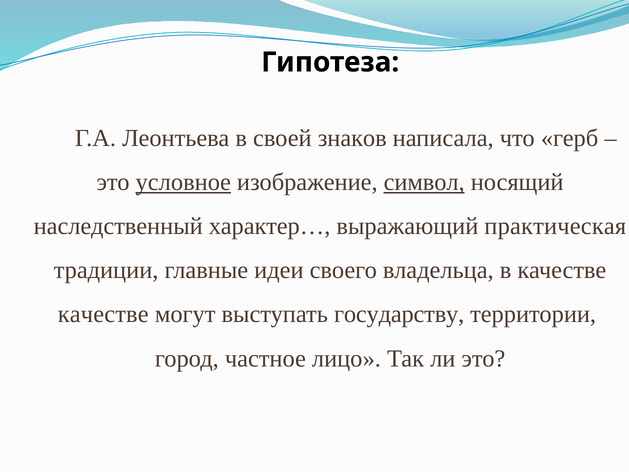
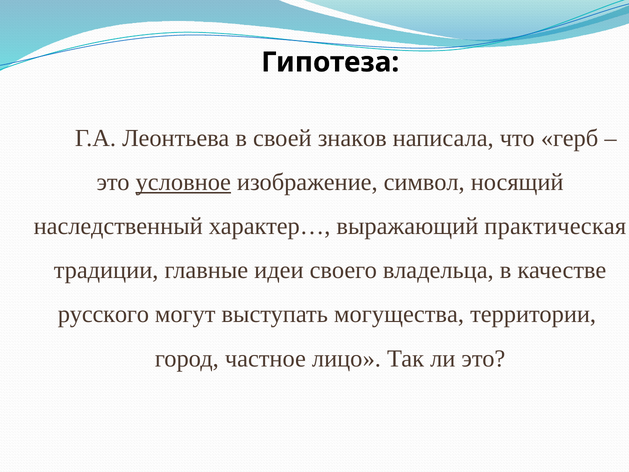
символ underline: present -> none (424, 182)
качестве: качестве -> русского (103, 314)
государству: государству -> могущества (399, 314)
